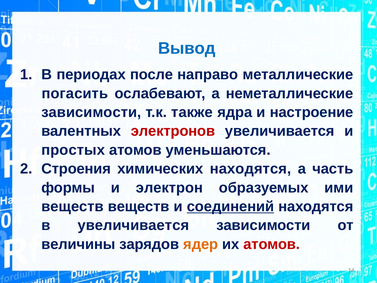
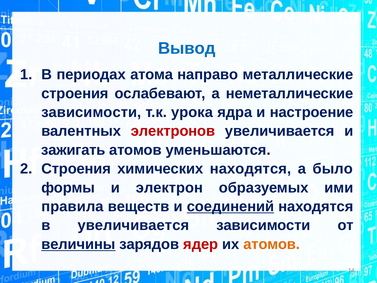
после: после -> атома (152, 75)
погасить: погасить -> строения (75, 93)
также: также -> урока (192, 112)
простых: простых -> зажигать (73, 150)
часть: часть -> было (333, 169)
веществ: веществ -> правила (72, 206)
величины underline: none -> present (78, 244)
ядер colour: orange -> red (201, 244)
атомов colour: red -> orange (272, 244)
